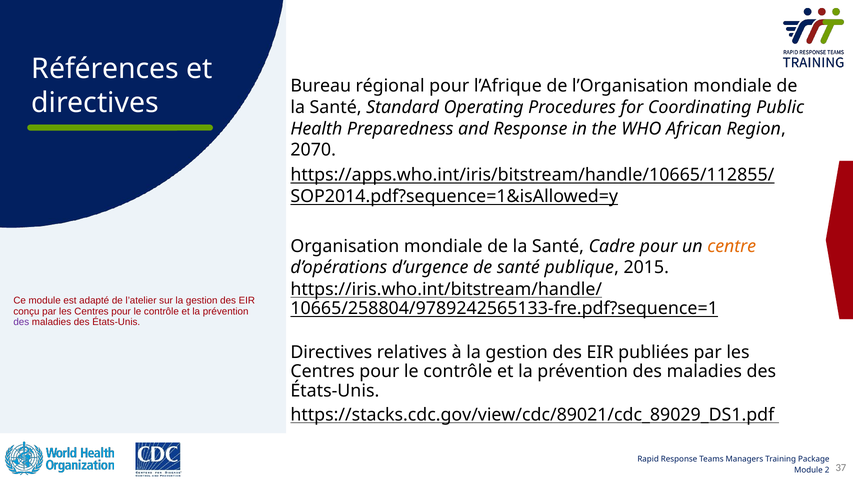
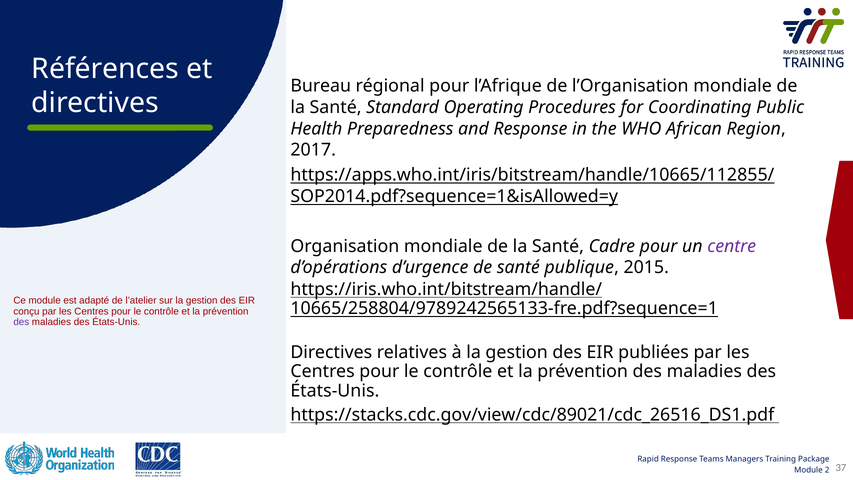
2070: 2070 -> 2017 (313, 150)
centre colour: orange -> purple (732, 246)
https://stacks.cdc.gov/view/cdc/89021/cdc_89029_DS1.pdf: https://stacks.cdc.gov/view/cdc/89021/cdc_89029_DS1.pdf -> https://stacks.cdc.gov/view/cdc/89021/cdc_26516_DS1.pdf (532, 414)
